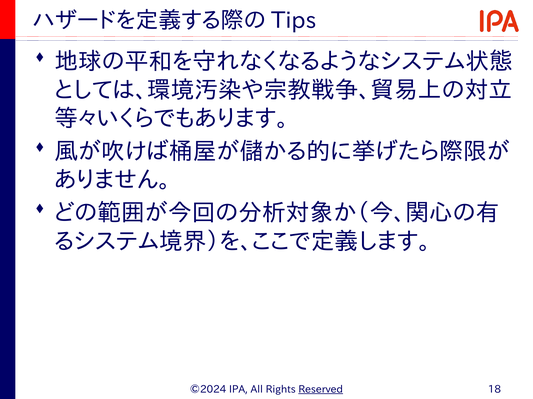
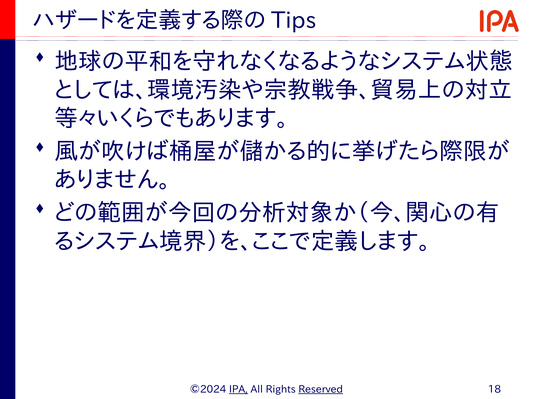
IPA underline: none -> present (238, 390)
